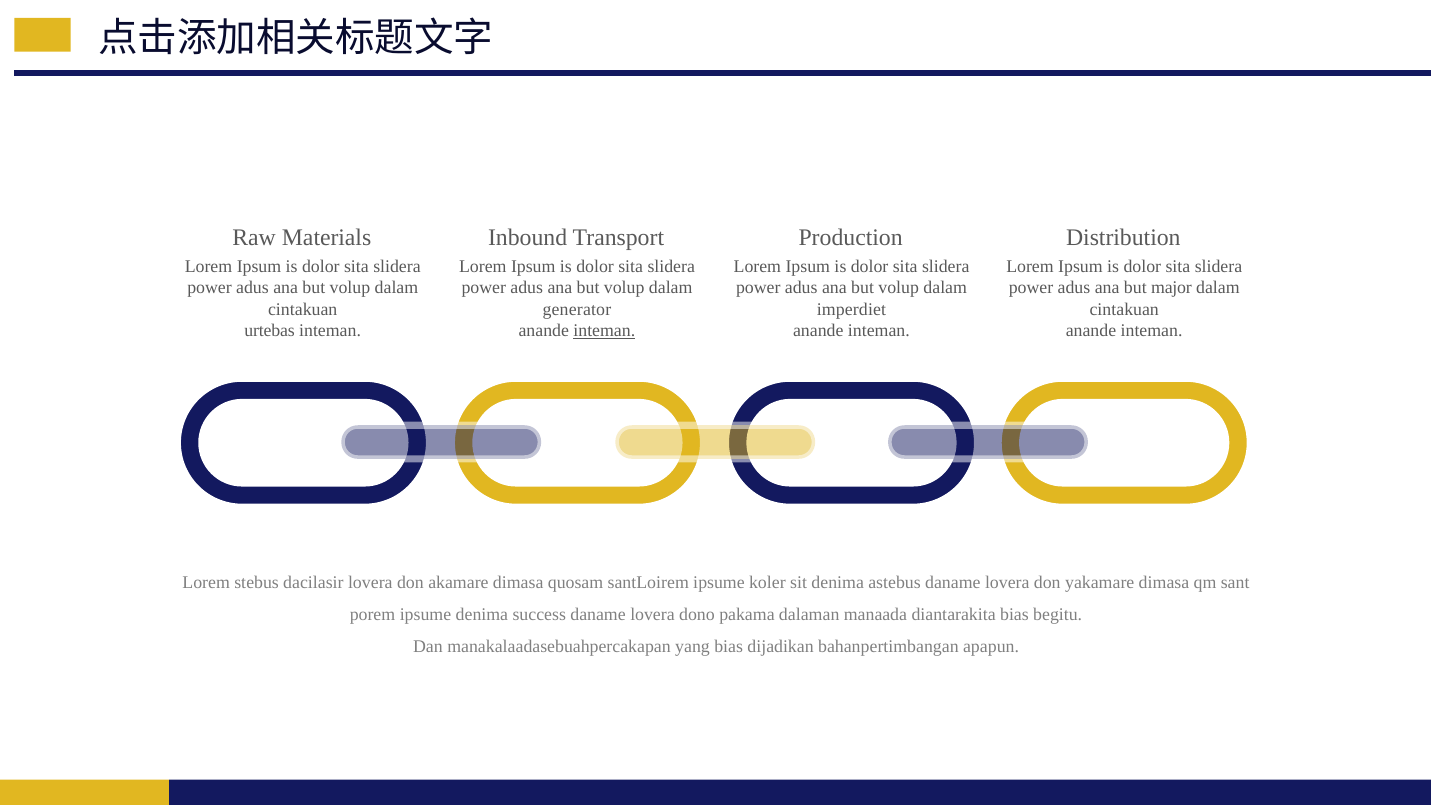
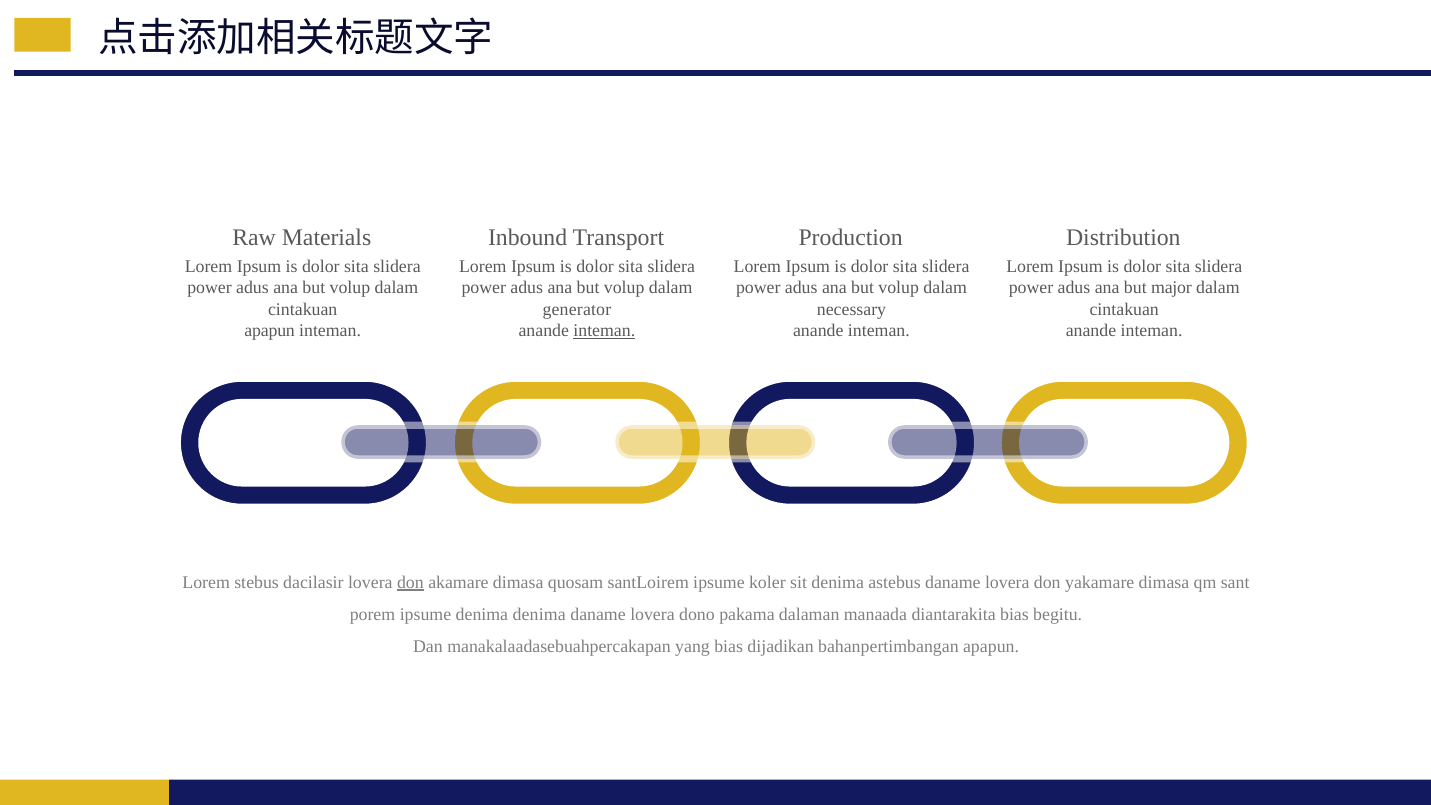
imperdiet: imperdiet -> necessary (852, 309)
urtebas: urtebas -> apapun (270, 331)
don underline: none -> present (410, 582)
denima success: success -> denima (539, 614)
